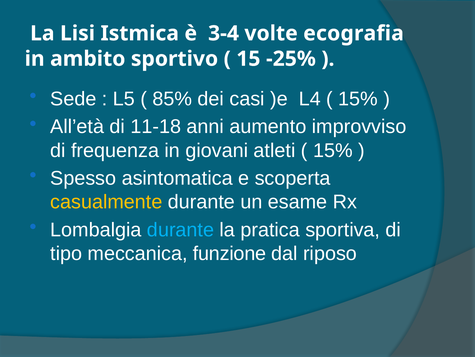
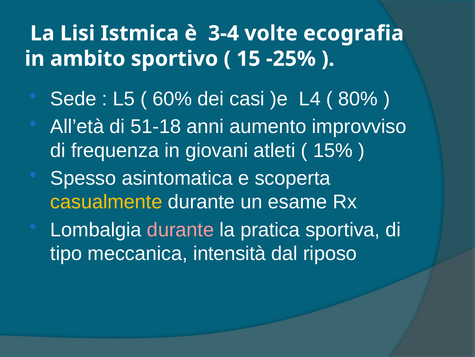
85%: 85% -> 60% (172, 99)
15%: 15% -> 80% (358, 99)
11-18: 11-18 -> 51-18 (156, 126)
durante colour: light blue -> pink (181, 229)
funzione: funzione -> intensità (229, 253)
